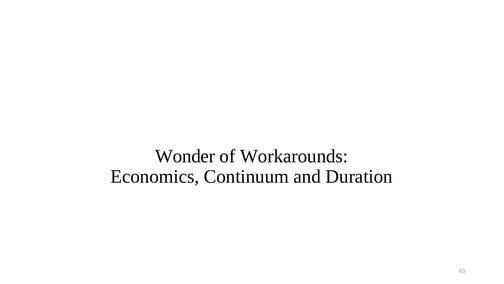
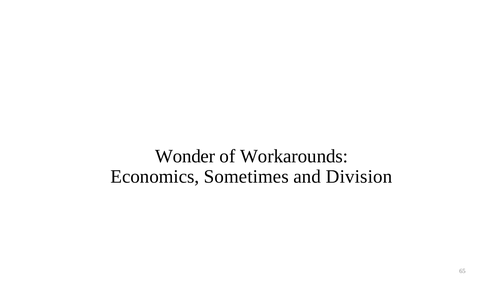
Continuum: Continuum -> Sometimes (246, 176)
Duration: Duration -> Division (359, 176)
